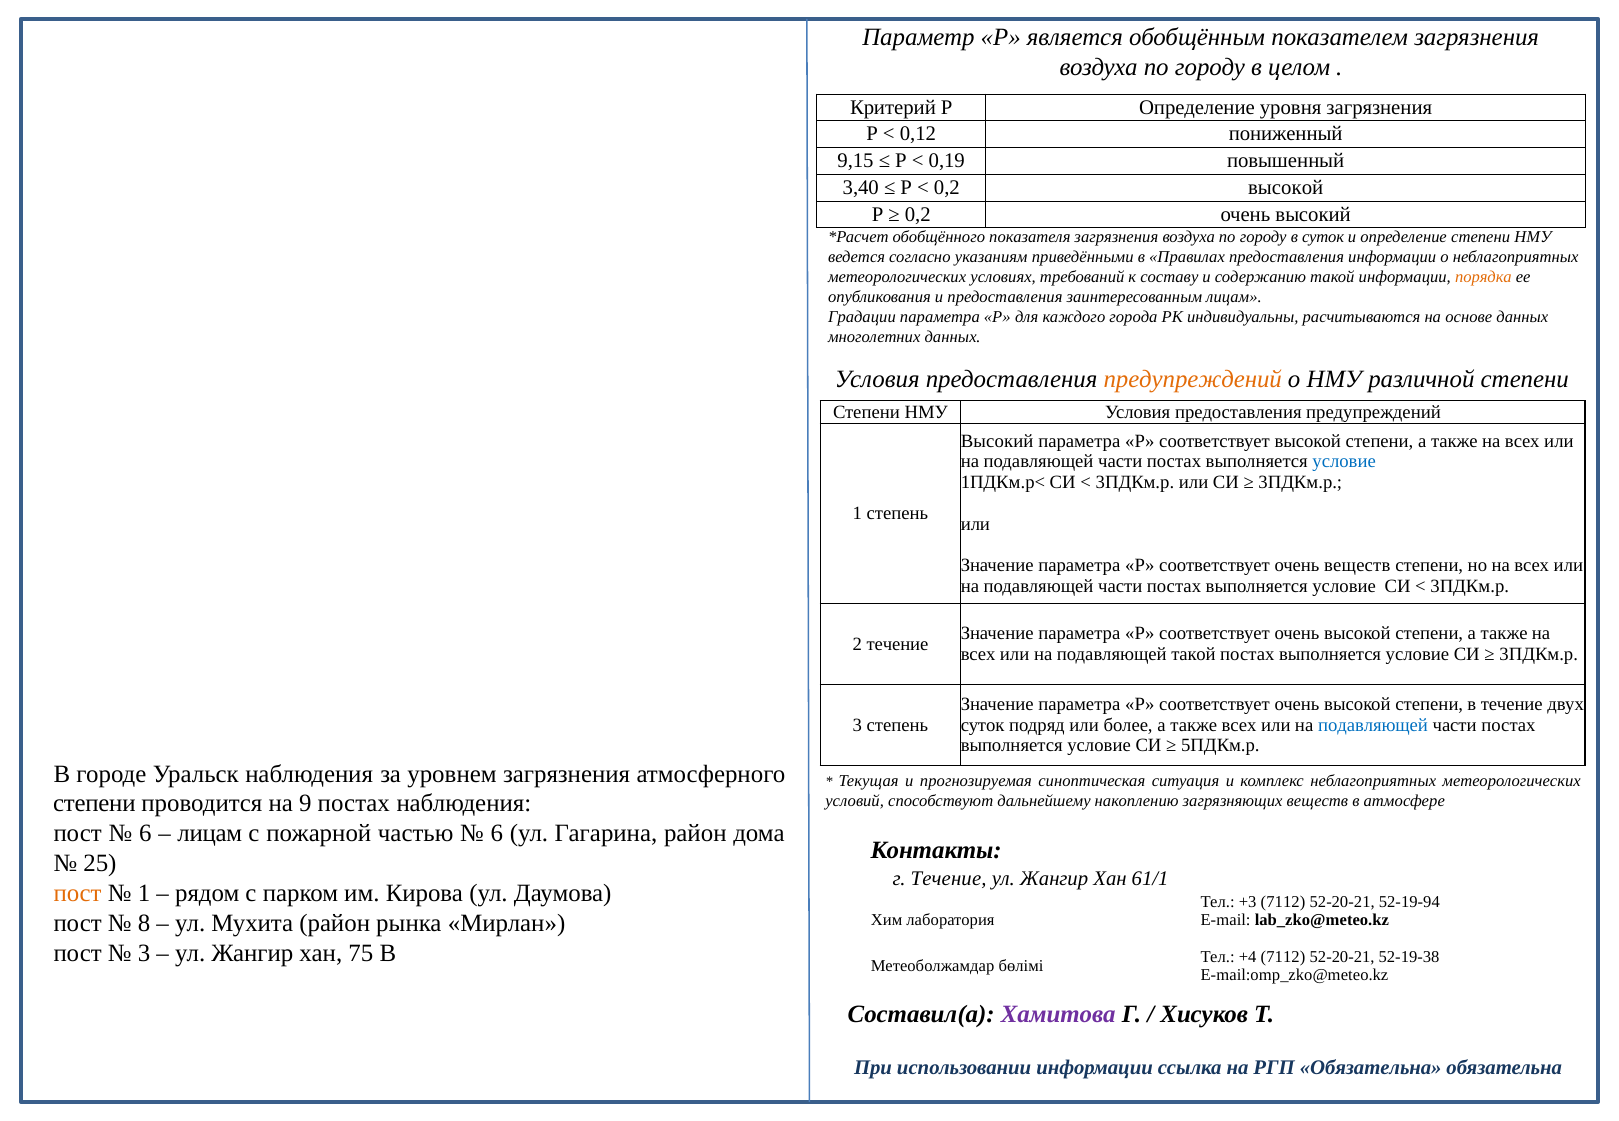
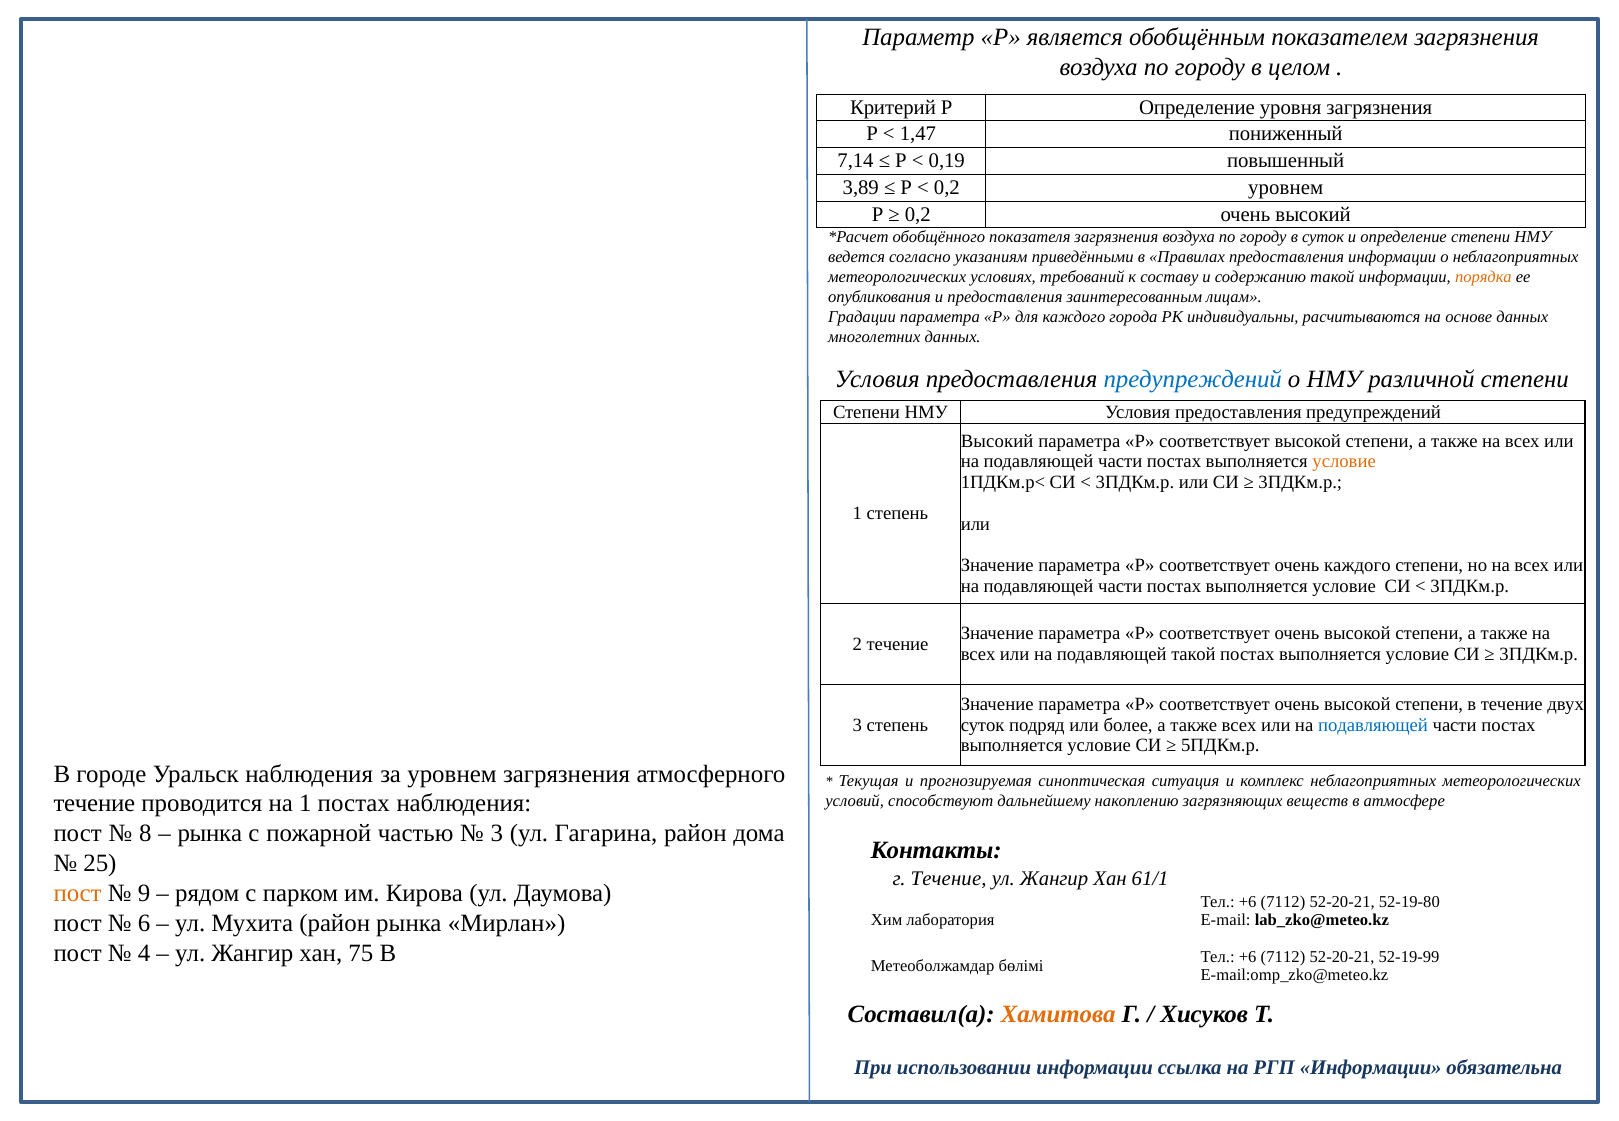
0,12: 0,12 -> 1,47 (918, 134)
9,15: 9,15 -> 7,14 (856, 161)
3,40: 3,40 -> 3,89 (861, 187)
0,2 высокой: высокой -> уровнем (1286, 187)
предупреждений colour: orange -> blue (1193, 379)
условие colour: blue -> orange (1344, 462)
очень веществ: веществ -> каждого (1357, 565)
степени: степени -> течение (94, 804)
на 9: 9 -> 1 (305, 804)
6: 6 -> 8 (145, 833)
лицам: лицам -> рынка (210, 833)
6: 6 -> 3 (497, 833)
1: 1 -> 9 (144, 893)
+3: +3 -> +6 (1248, 902)
52-19-94: 52-19-94 -> 52-19-80 (1409, 902)
8: 8 -> 6 (144, 923)
3: 3 -> 4 (144, 953)
+4: +4 -> +6 (1248, 956)
52-19-38: 52-19-38 -> 52-19-99 (1409, 956)
Хамитова colour: purple -> orange (1058, 1014)
РГП Обязательна: Обязательна -> Информации (1371, 1067)
